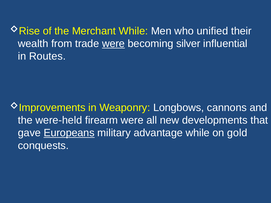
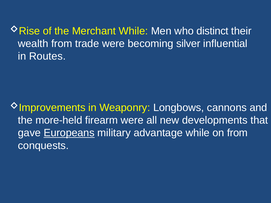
unified: unified -> distinct (212, 31)
were underline: present -> none (113, 44)
were-held: were-held -> more-held (59, 120)
on gold: gold -> from (237, 133)
